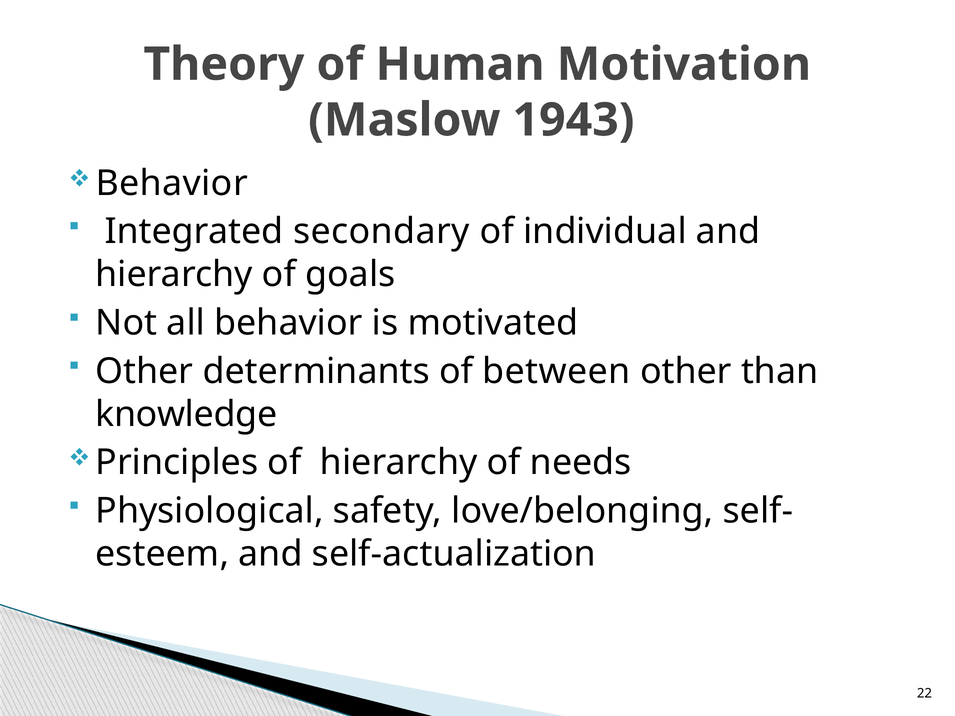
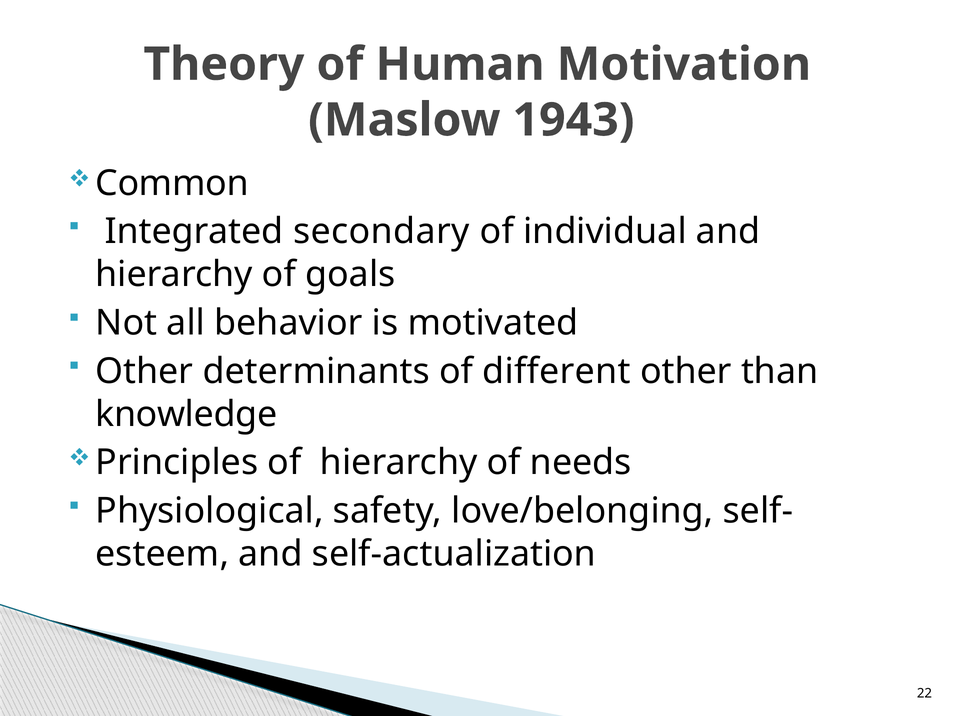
Behavior: Behavior -> Common (172, 183)
between: between -> different (556, 371)
